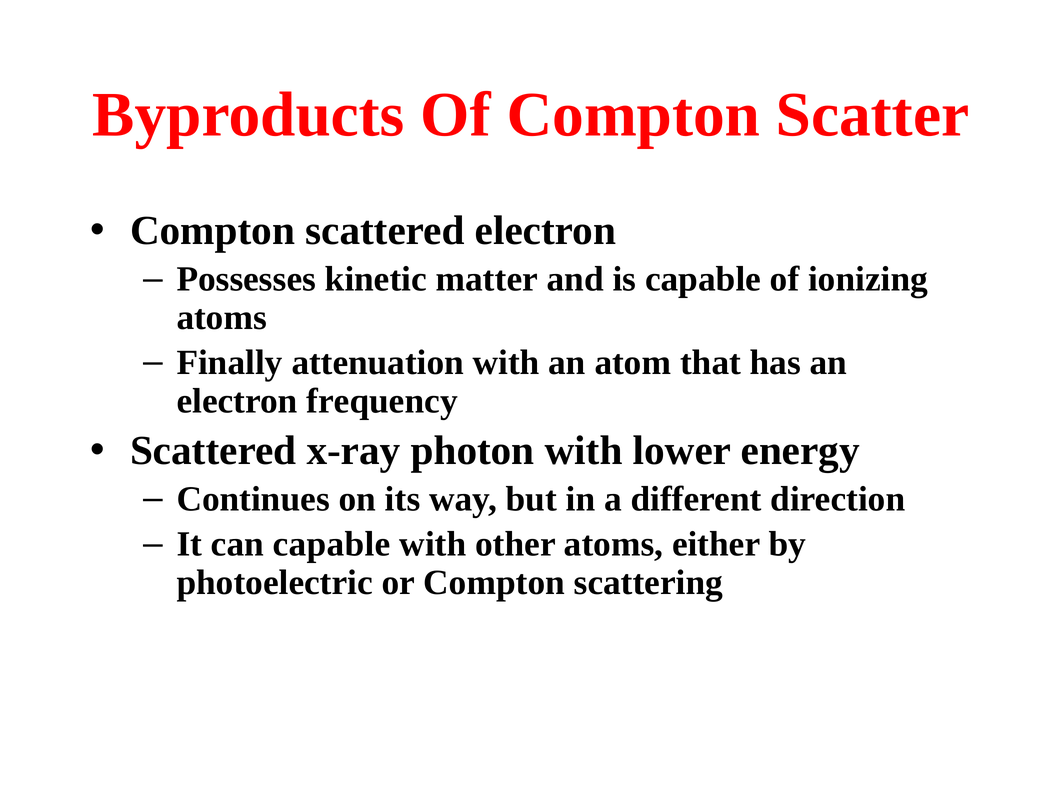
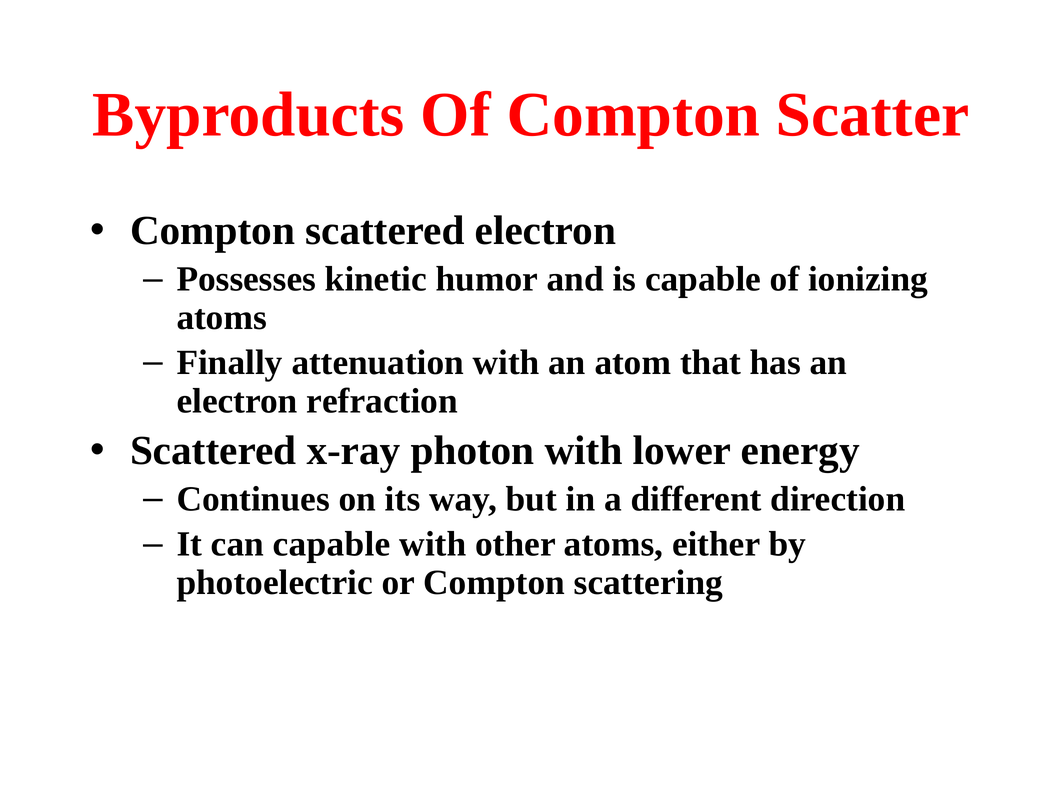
matter: matter -> humor (487, 279)
frequency: frequency -> refraction (382, 401)
